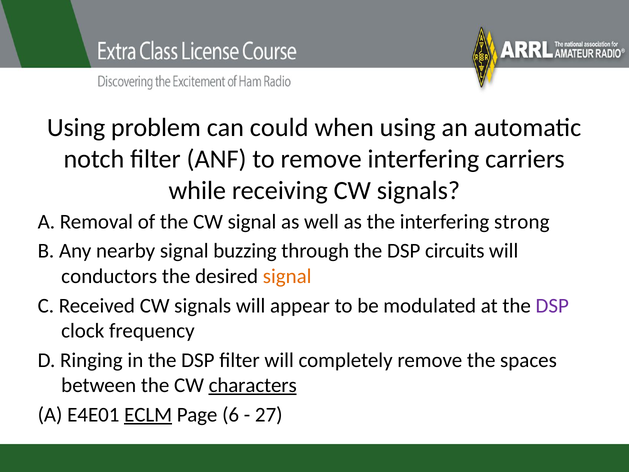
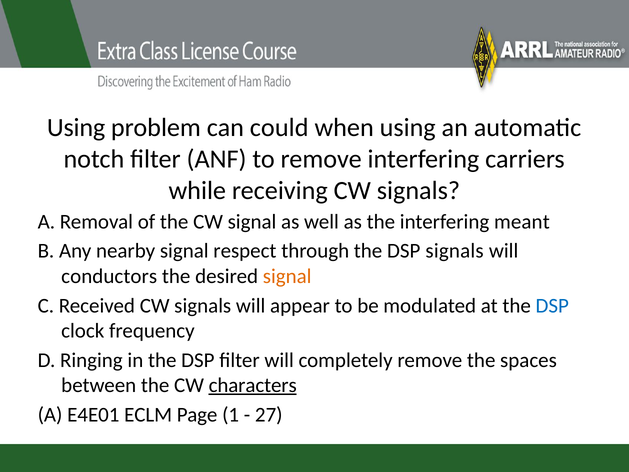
strong: strong -> meant (522, 222)
buzzing: buzzing -> respect (245, 251)
DSP circuits: circuits -> signals (455, 251)
DSP colour: purple -> blue (552, 305)
ECLM underline: present -> none (148, 414)
6: 6 -> 1 (231, 414)
